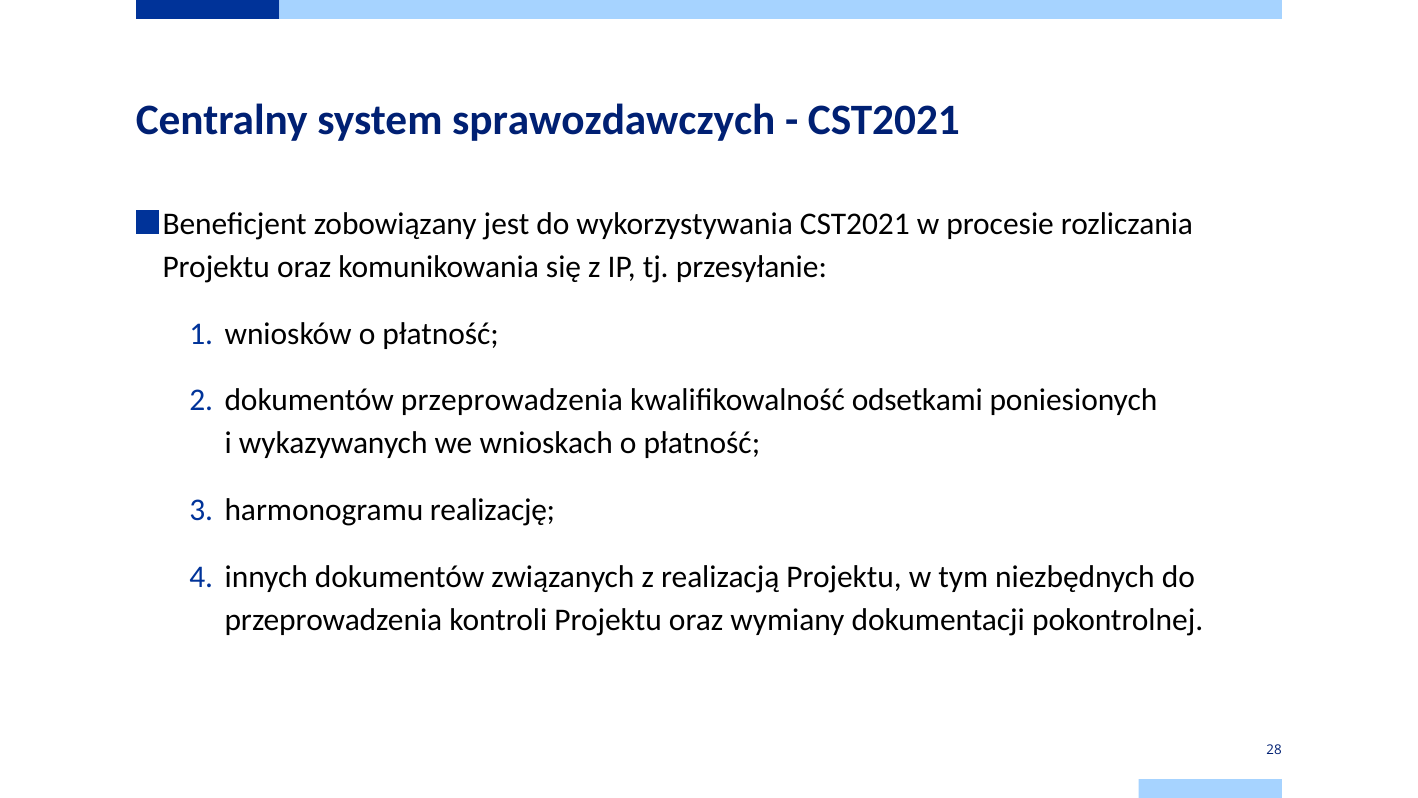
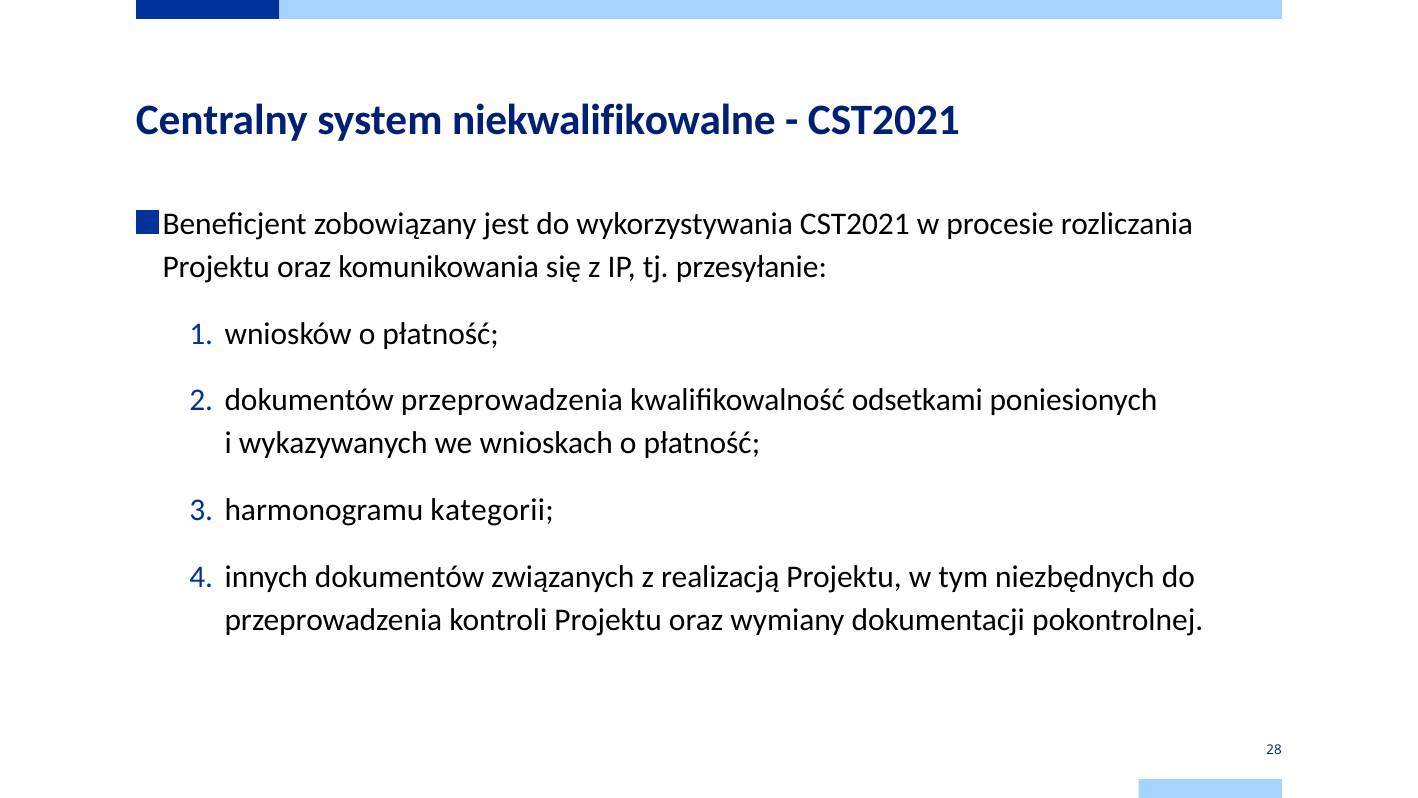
sprawozdawczych: sprawozdawczych -> niekwalifikowalne (614, 120)
realizację: realizację -> kategorii (492, 510)
